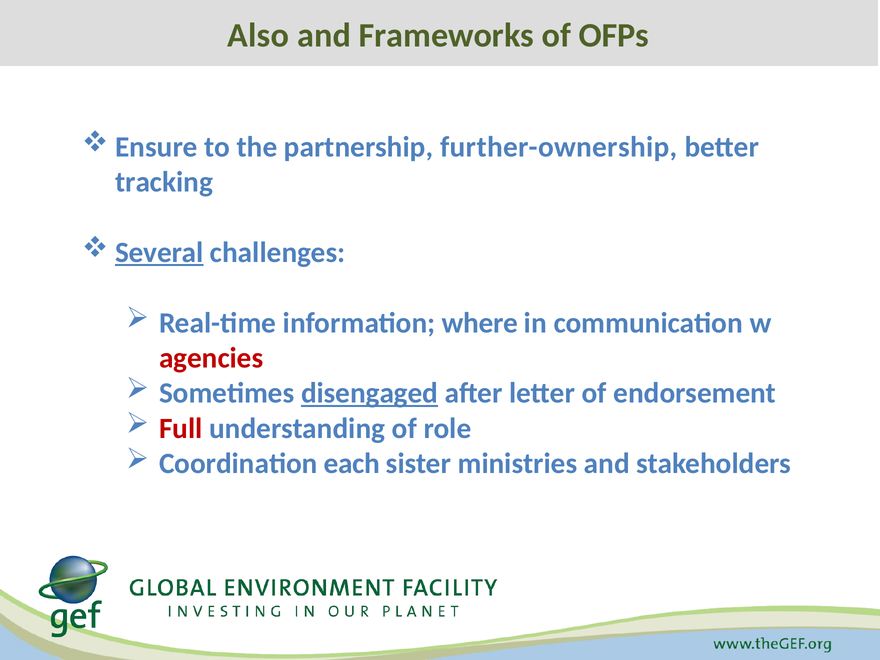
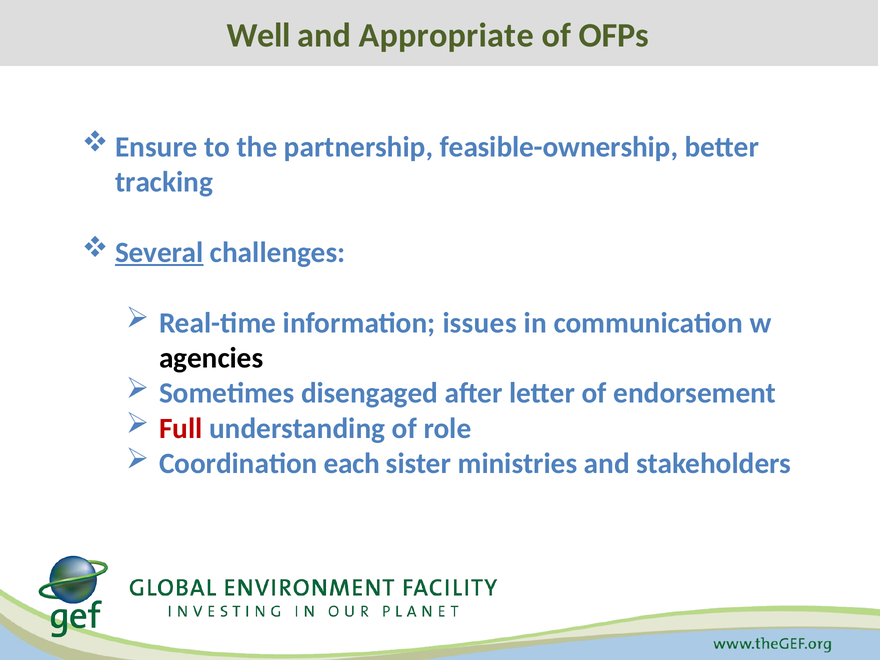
Also: Also -> Well (259, 35)
Frameworks: Frameworks -> Appropriate (446, 35)
further-ownership: further-ownership -> feasible-ownership (559, 147)
where: where -> issues (480, 323)
agencies colour: red -> black (211, 358)
disengaged underline: present -> none (370, 393)
